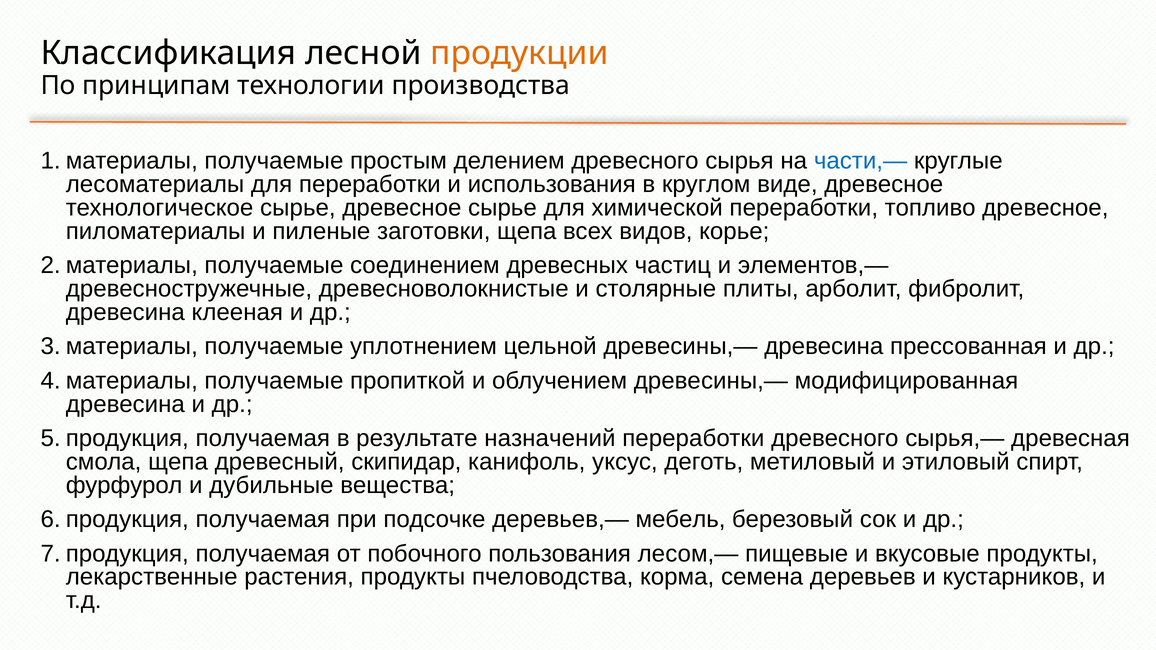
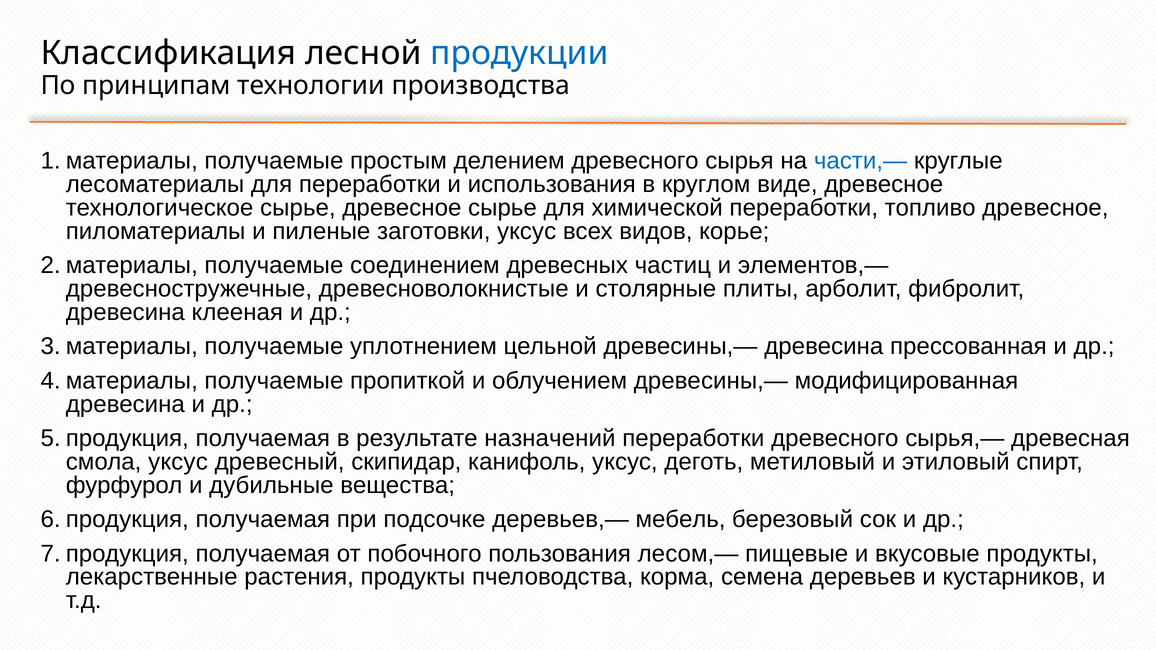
продукции colour: orange -> blue (519, 53)
заготовки щепа: щепа -> уксус (527, 231)
смола щепа: щепа -> уксус (178, 462)
